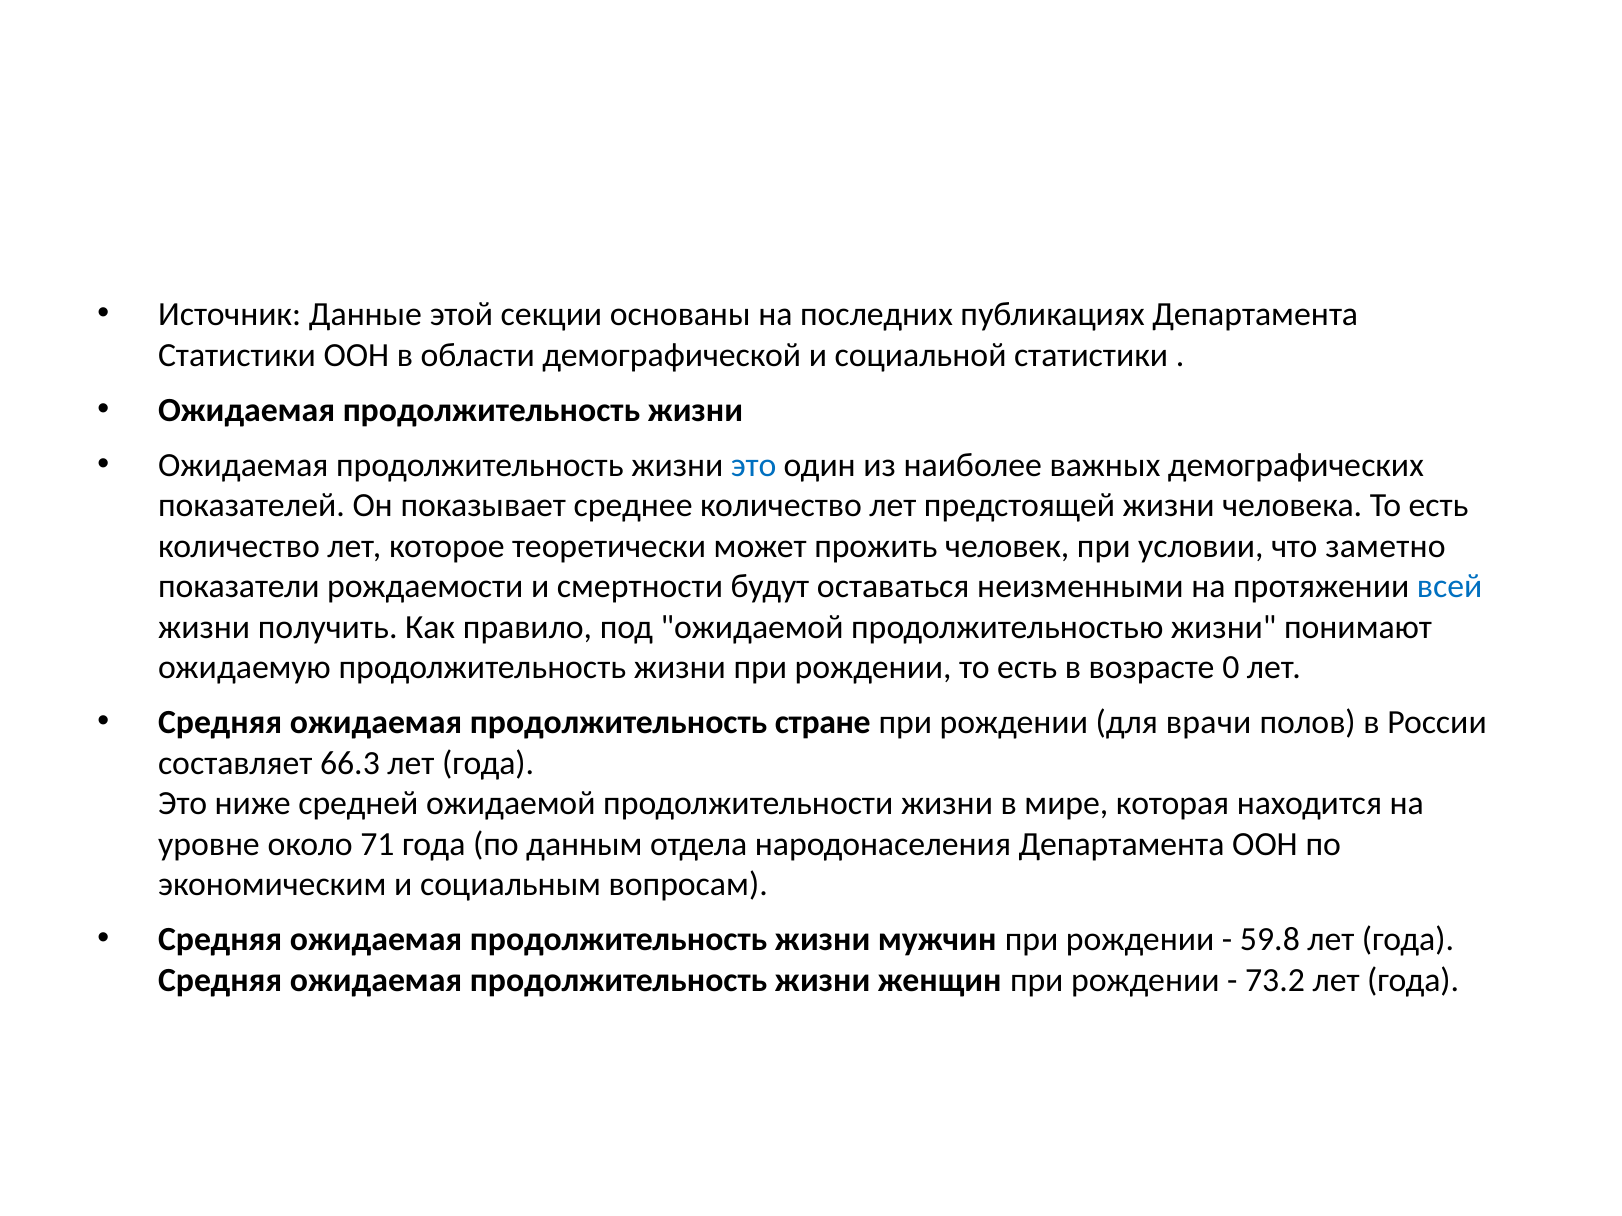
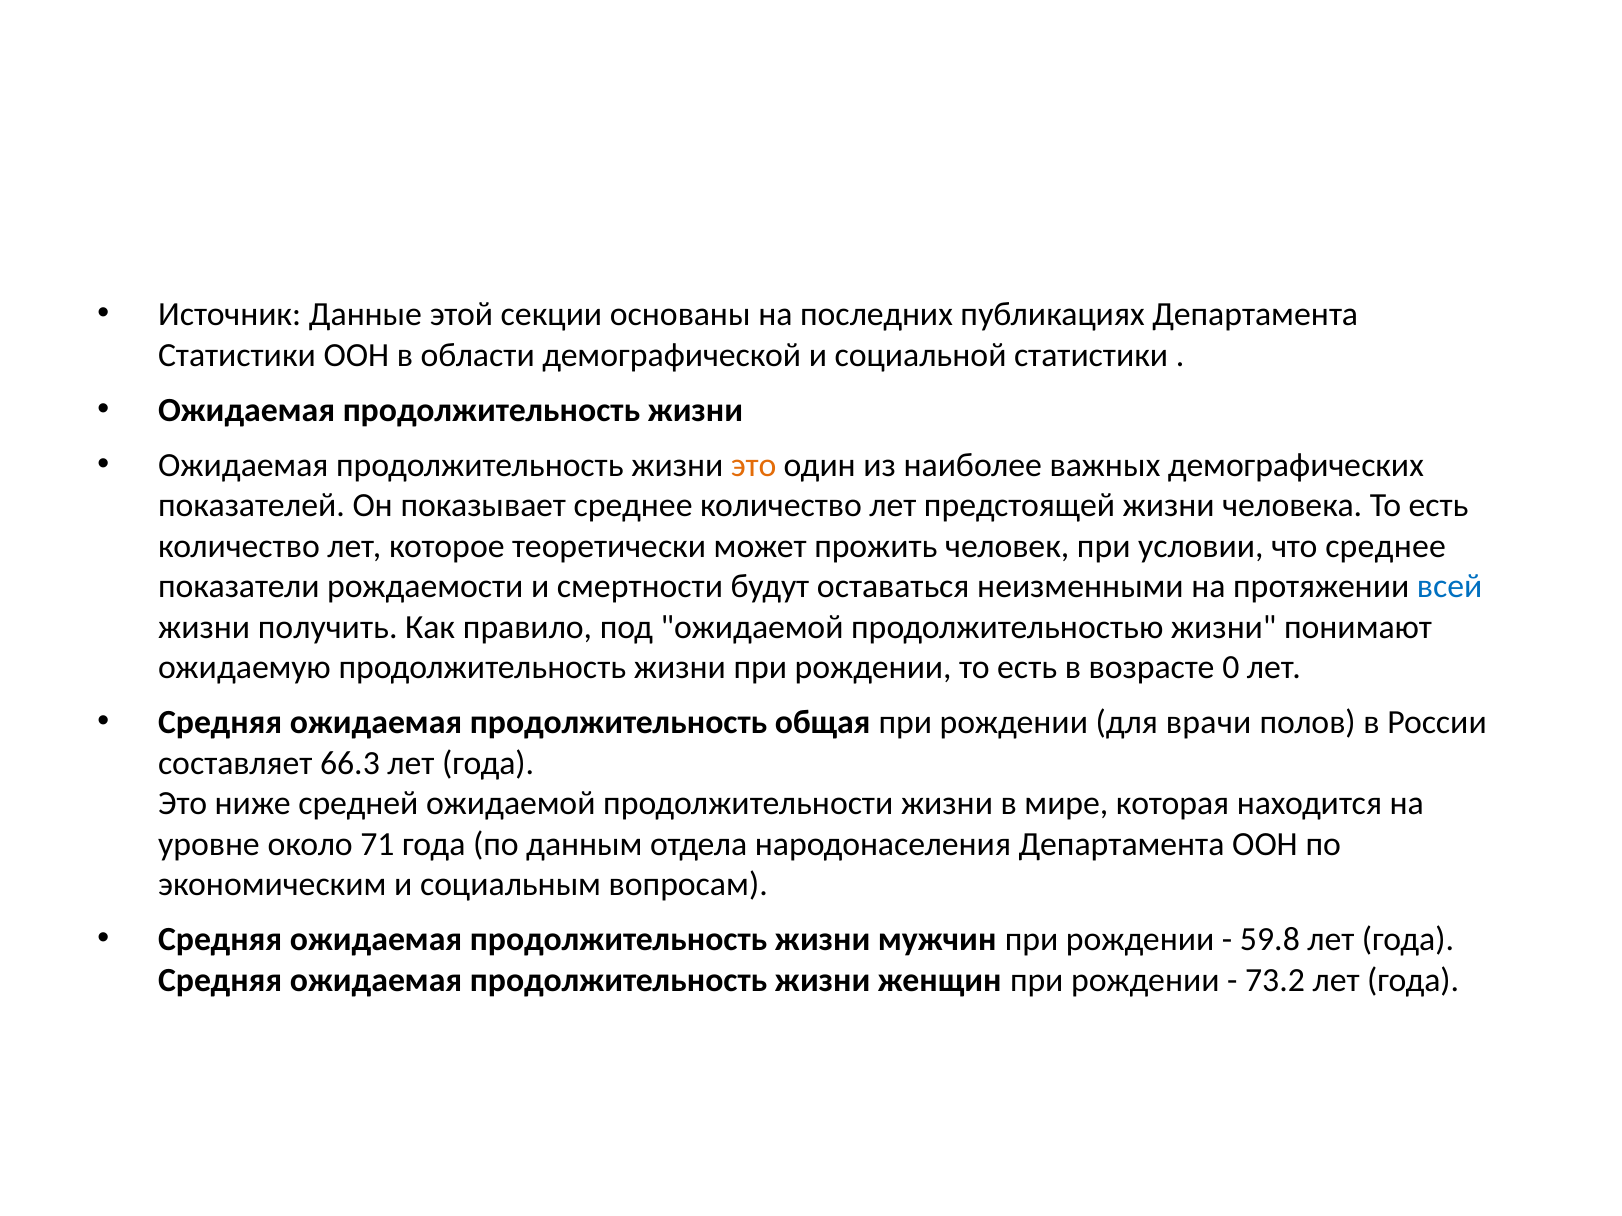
это colour: blue -> orange (754, 465)
что заметно: заметно -> среднее (1386, 546)
стране: стране -> общая (823, 723)
